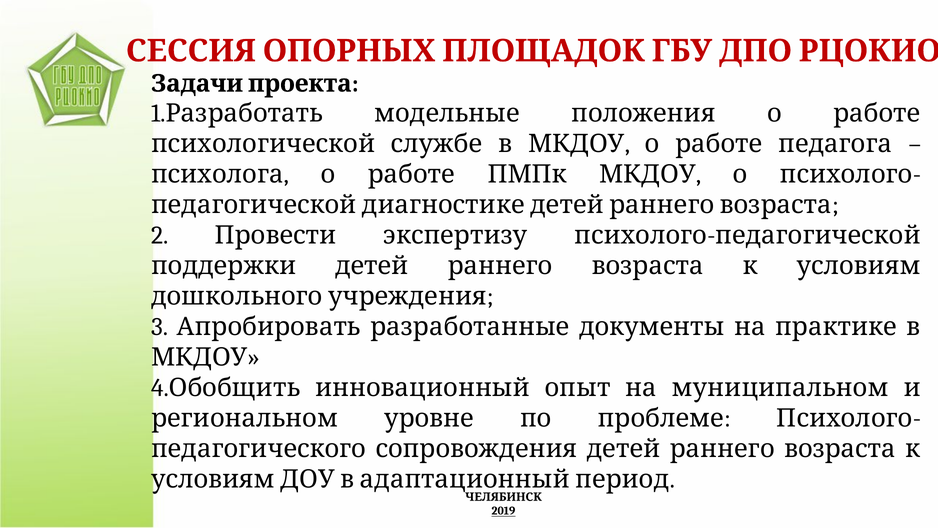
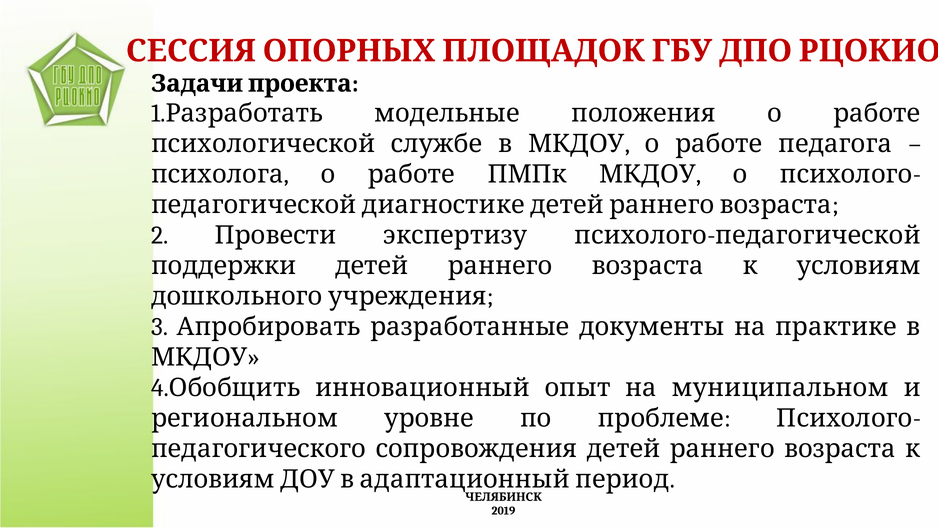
2019 underline: present -> none (503, 511)
